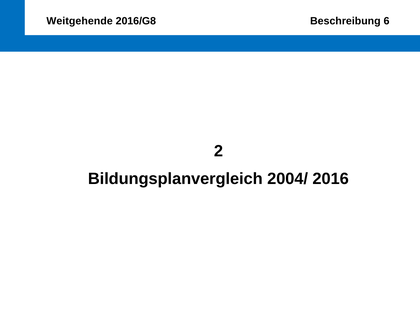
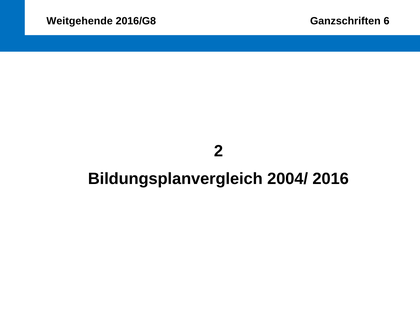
Beschreibung: Beschreibung -> Ganzschriften (345, 21)
